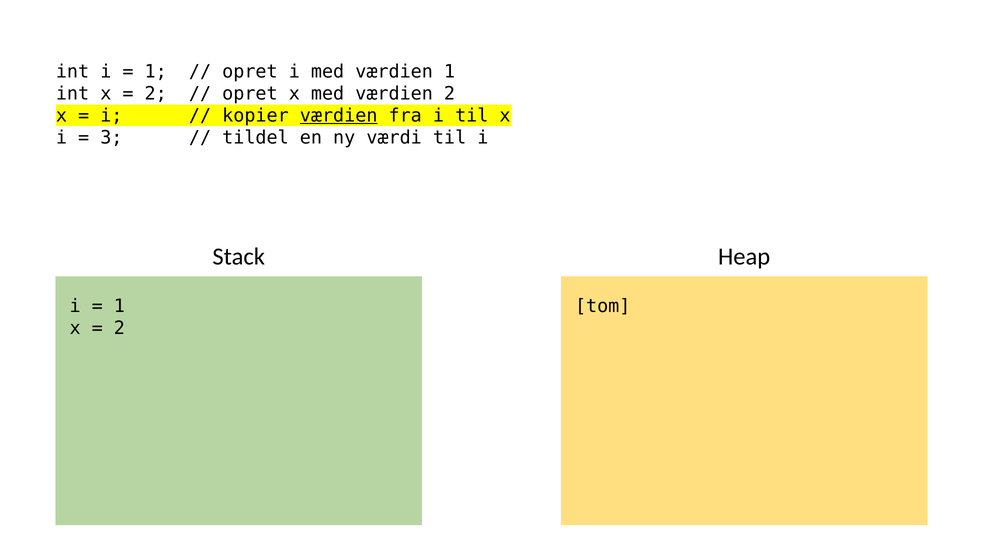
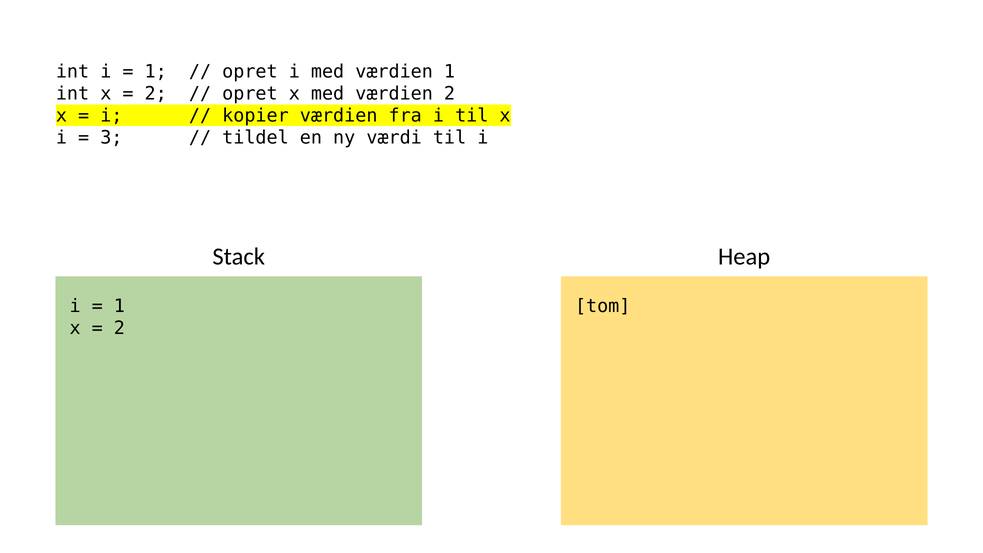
værdien underline: present -> none (339, 116)
